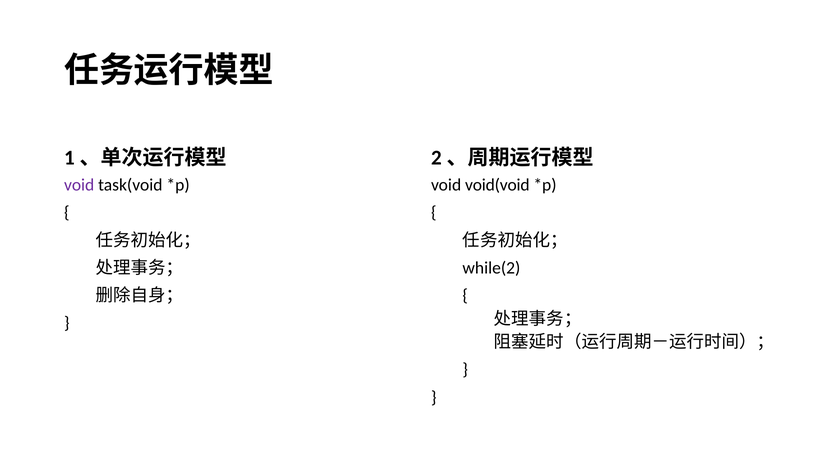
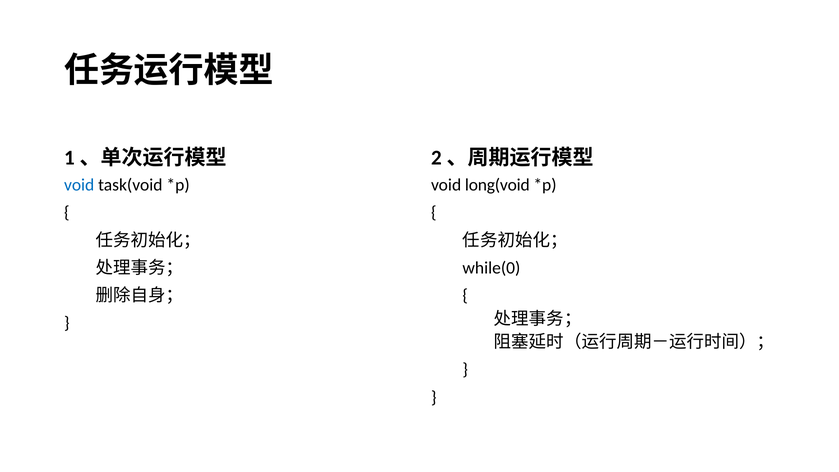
void colour: purple -> blue (79, 185)
void(void: void(void -> long(void (497, 185)
while(2: while(2 -> while(0 (491, 268)
